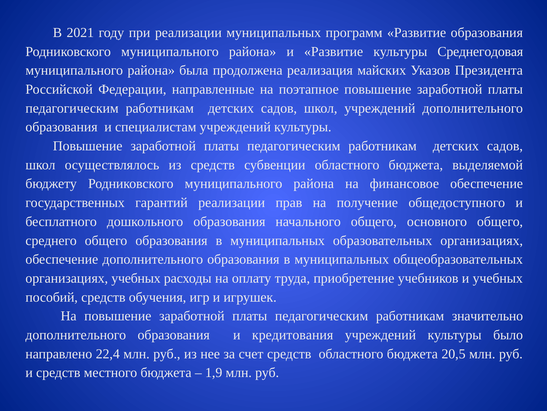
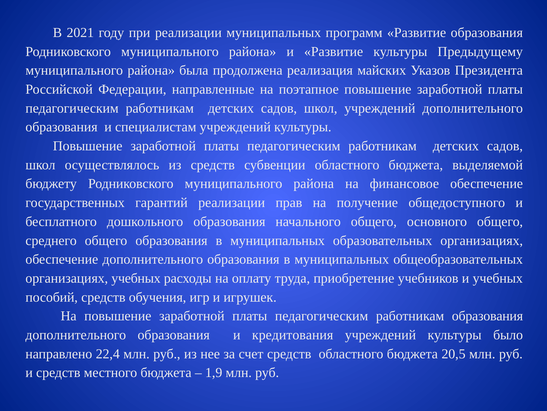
Среднегодовая: Среднегодовая -> Предыдущему (480, 51)
работникам значительно: значительно -> образования (487, 316)
